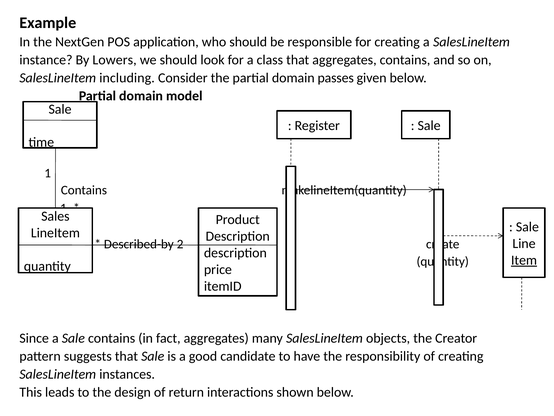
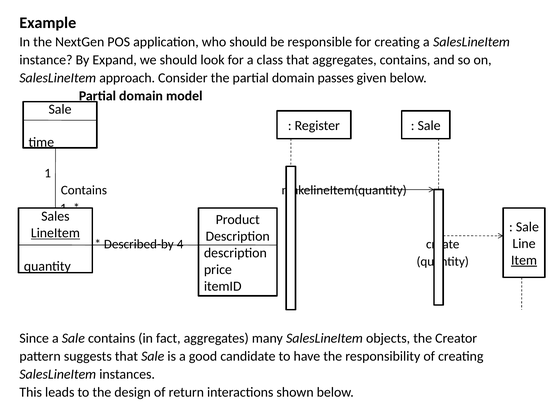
Lowers: Lowers -> Expand (115, 60)
including: including -> approach (127, 78)
LineItem underline: none -> present (55, 233)
2: 2 -> 4 (180, 244)
